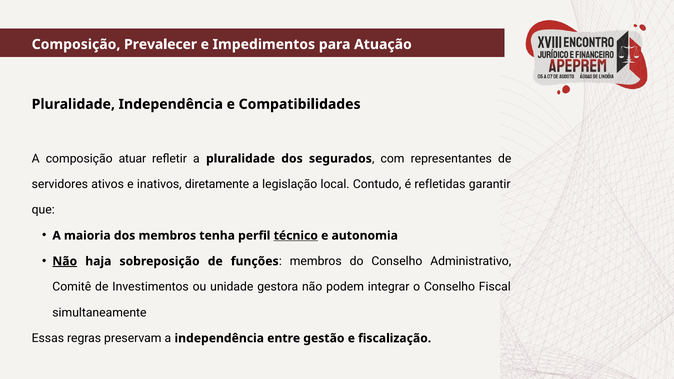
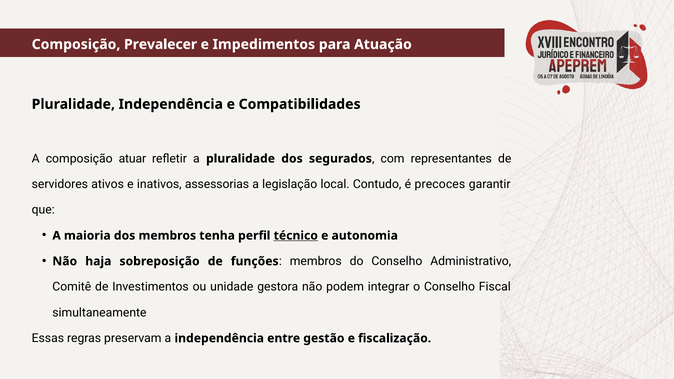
diretamente: diretamente -> assessorias (217, 184)
refletidas: refletidas -> precoces (440, 184)
Não underline: present -> none (65, 261)
